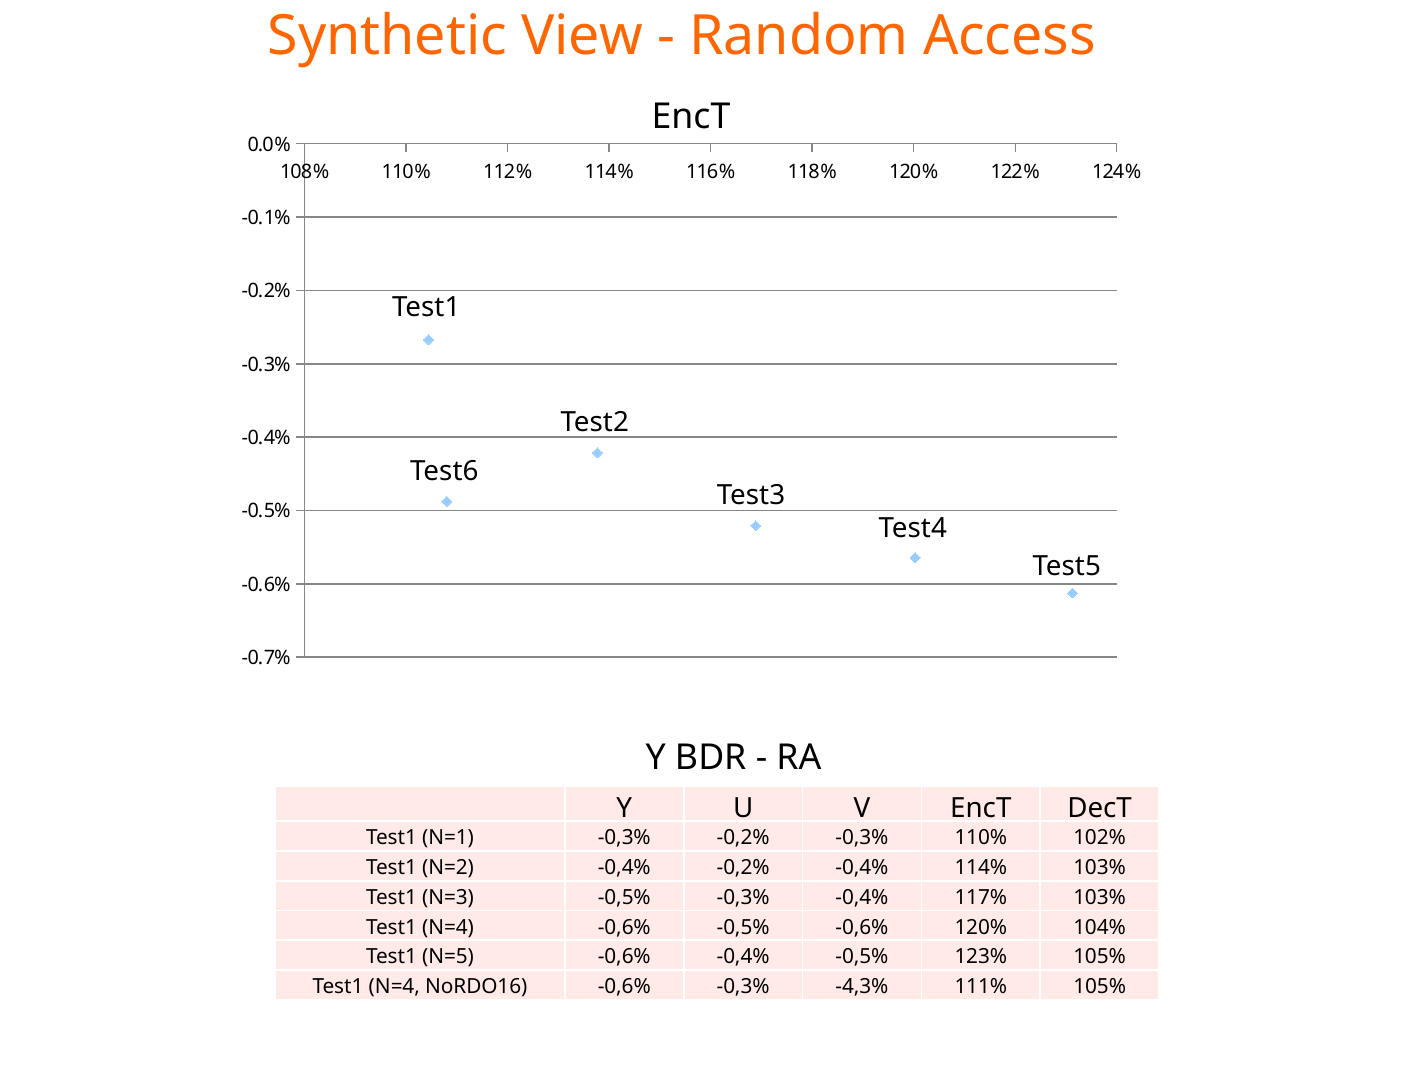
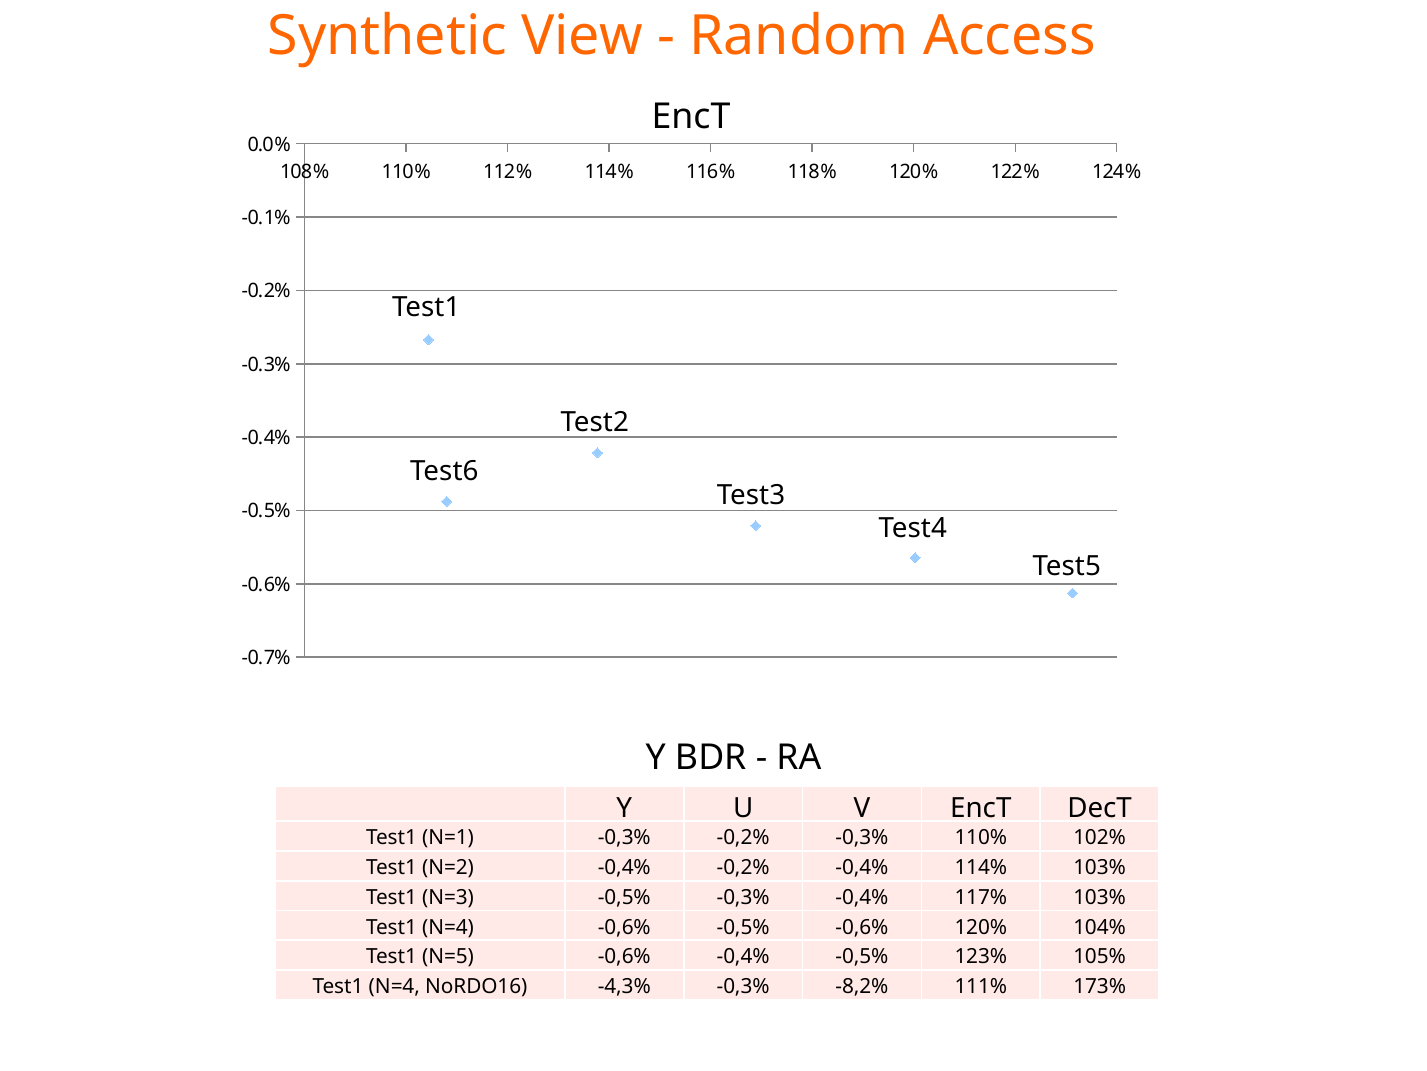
NoRDO16 -0,6%: -0,6% -> -4,3% (624, 986)
-4,3%: -4,3% -> -8,2% (862, 986)
111% 105%: 105% -> 173% (1100, 986)
